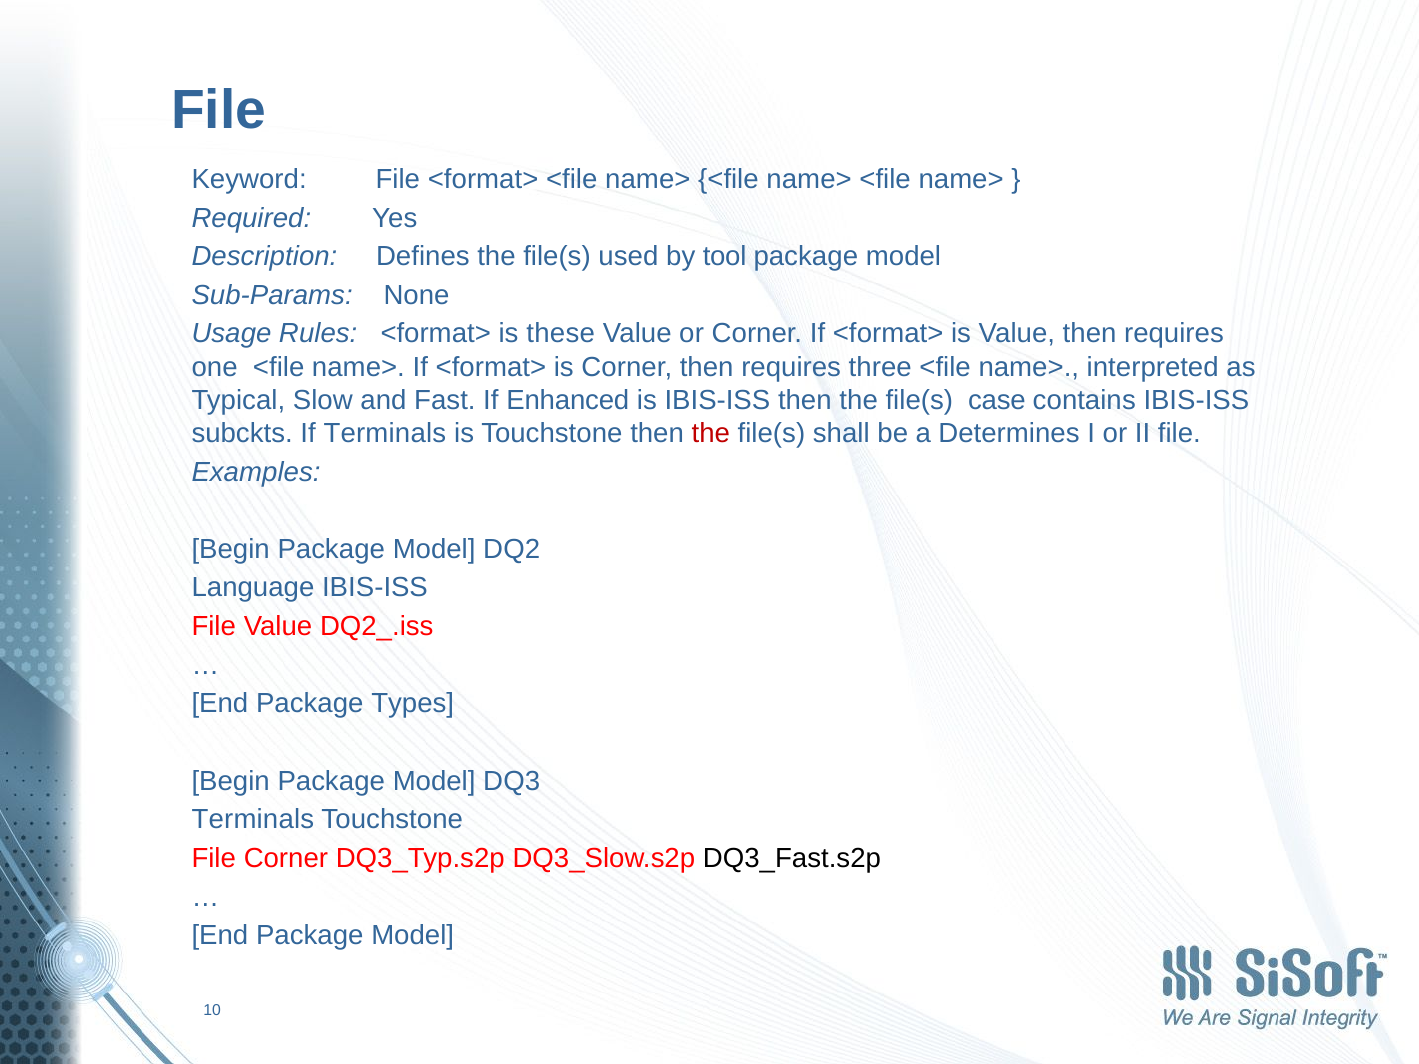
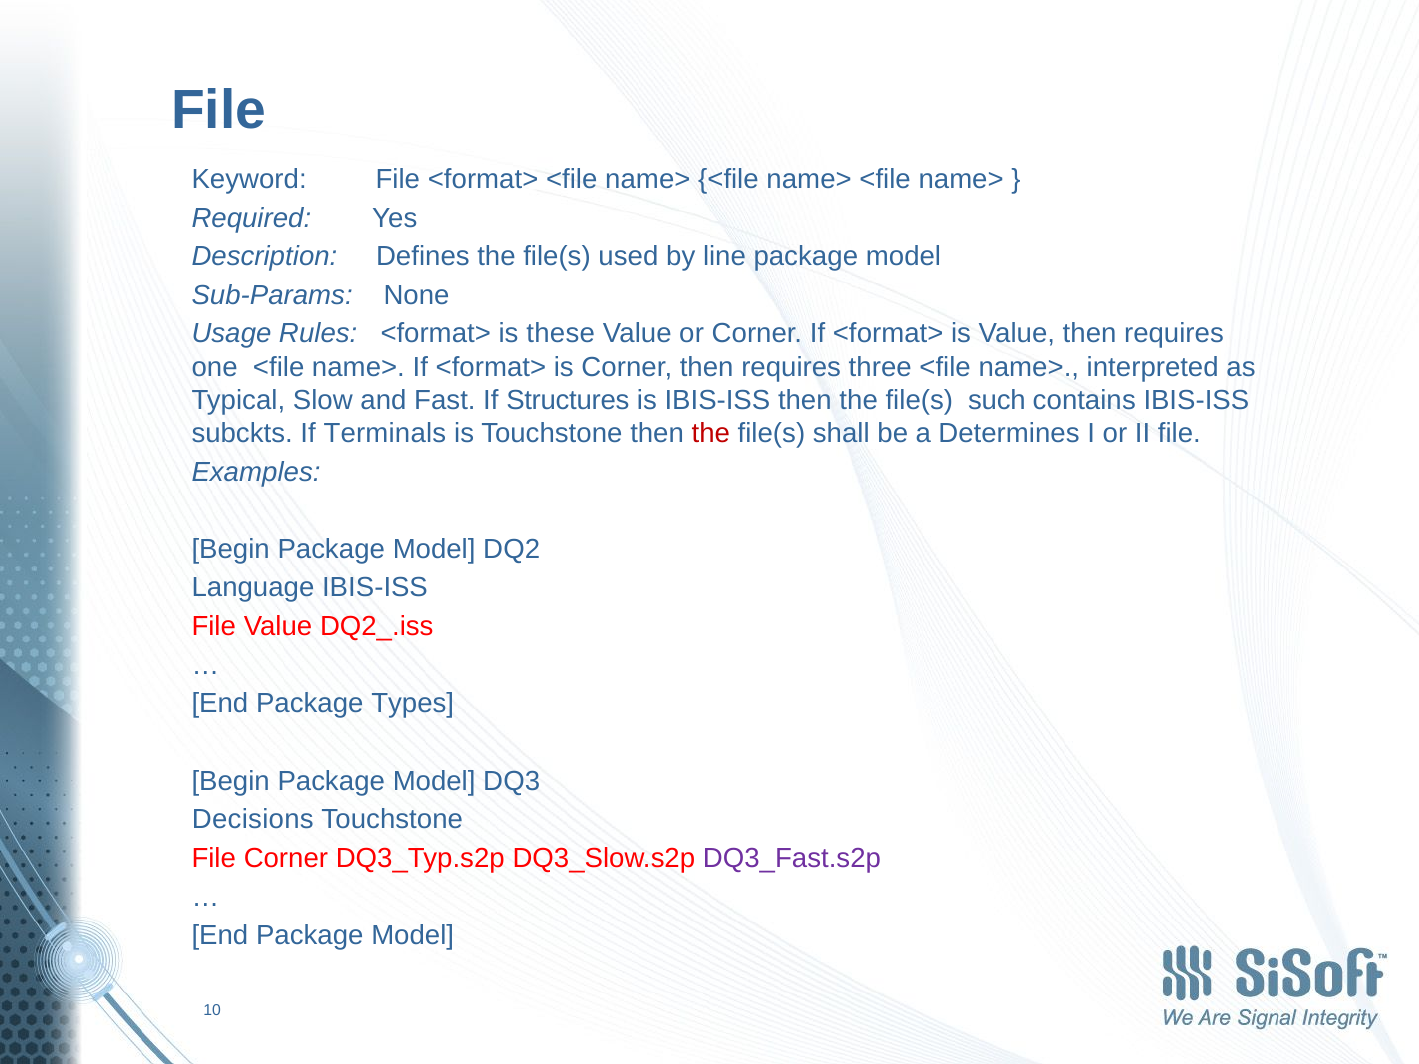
tool: tool -> line (724, 257)
Enhanced: Enhanced -> Structures (568, 400)
case: case -> such (997, 400)
Terminals: Terminals -> Decisions (253, 820)
DQ3_Fast.s2p colour: black -> purple (792, 859)
